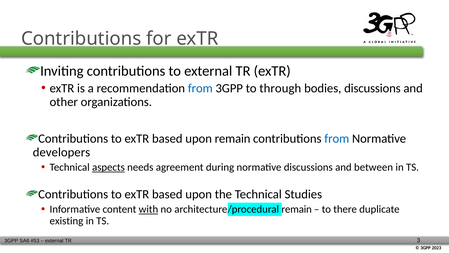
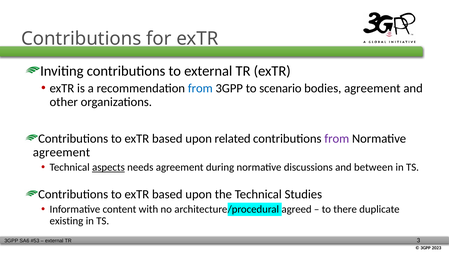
through: through -> scenario (280, 88)
bodies discussions: discussions -> agreement (372, 88)
upon remain: remain -> related (233, 138)
from colour: blue -> purple (337, 138)
developers: developers -> agreement (61, 152)
with underline: present -> none (148, 209)
architecture/procedural remain: remain -> agreed (297, 209)
